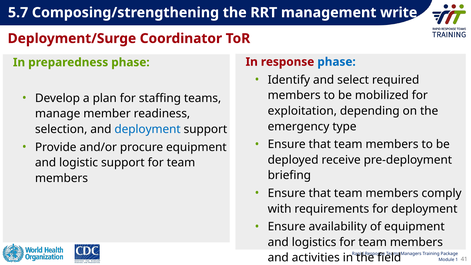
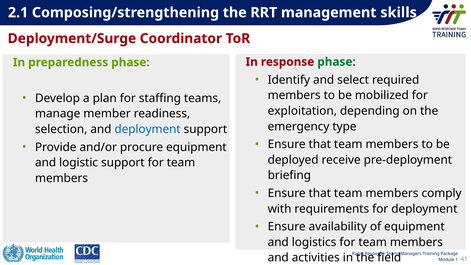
5.7: 5.7 -> 2.1 (18, 13)
write: write -> skills (399, 13)
phase colour: blue -> green (337, 62)
